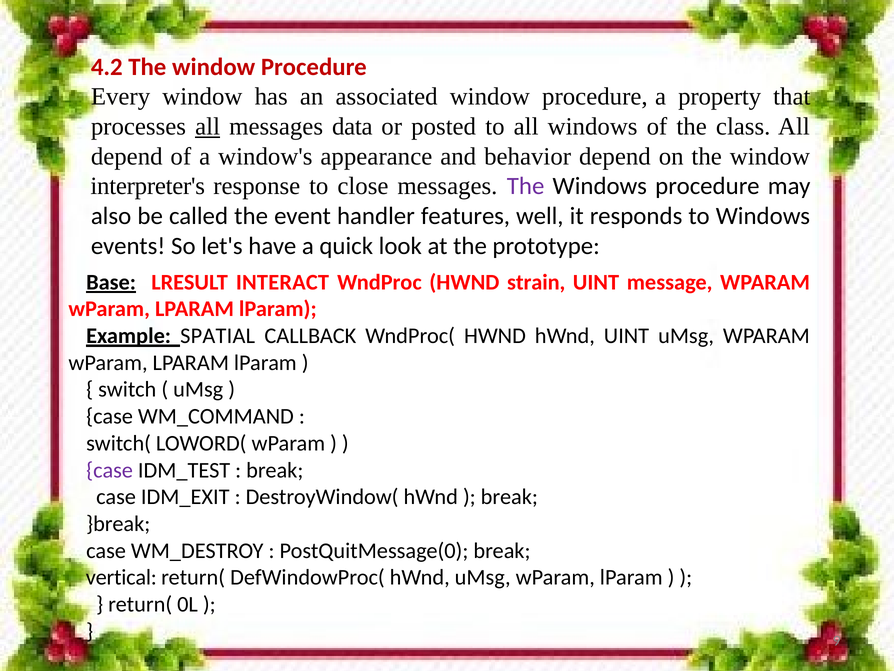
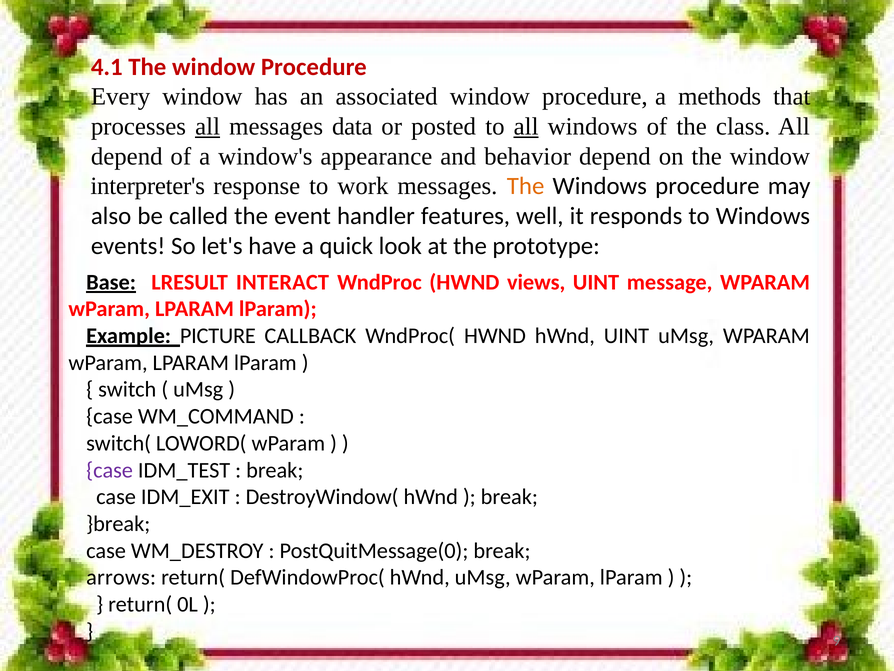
4.2: 4.2 -> 4.1 (107, 67)
property: property -> methods (720, 97)
all underline: none -> present (526, 126)
close: close -> work (363, 186)
The colour: purple -> orange (526, 186)
strain: strain -> views (536, 282)
SPATIAL: SPATIAL -> PICTURE (218, 336)
vertical: vertical -> arrows (121, 577)
